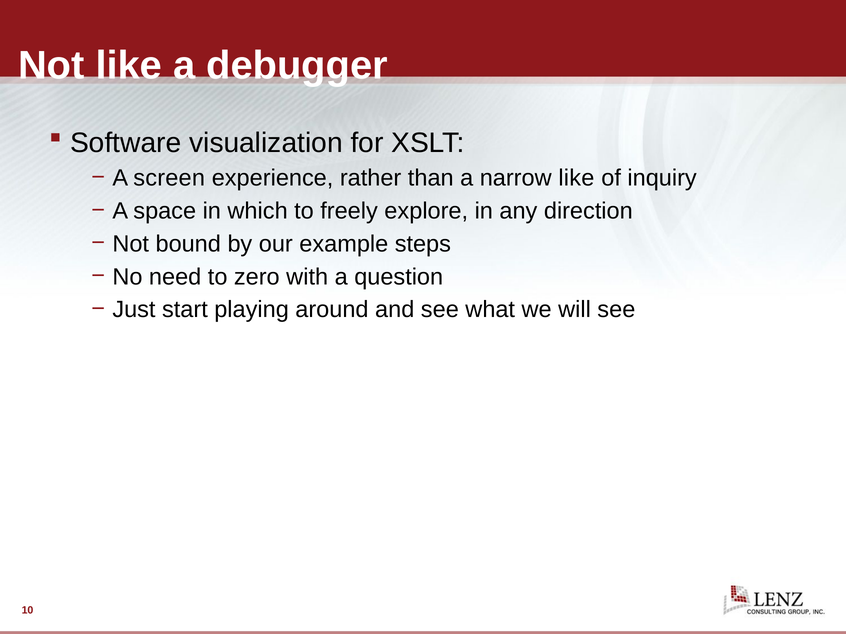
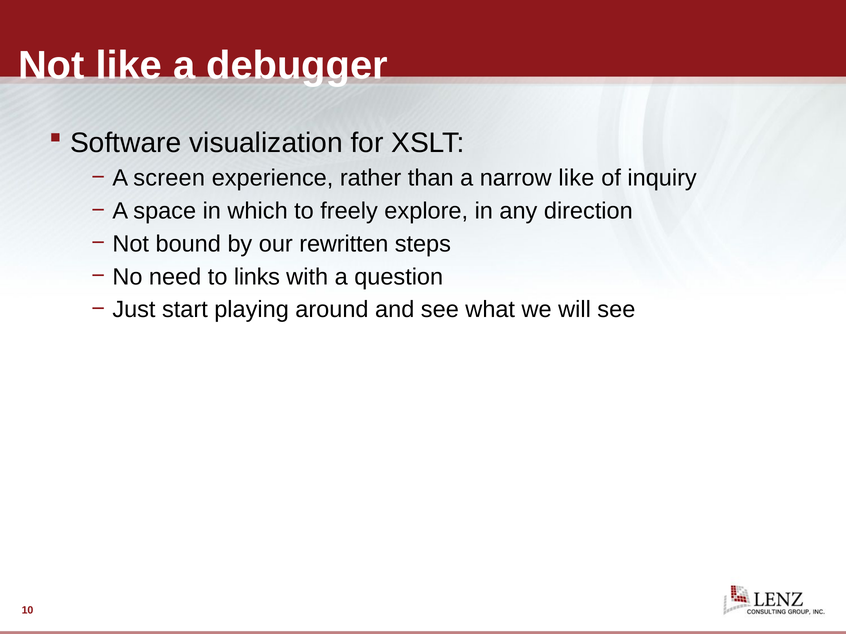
example: example -> rewritten (344, 244)
zero: zero -> links (257, 277)
